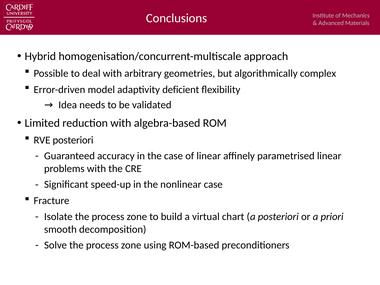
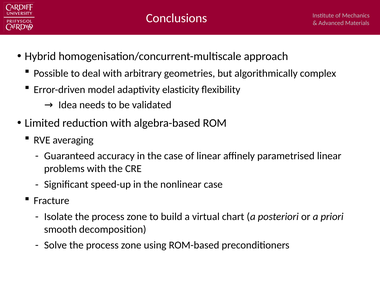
deficient: deficient -> elasticity (181, 90)
RVE posteriori: posteriori -> averaging (73, 140)
